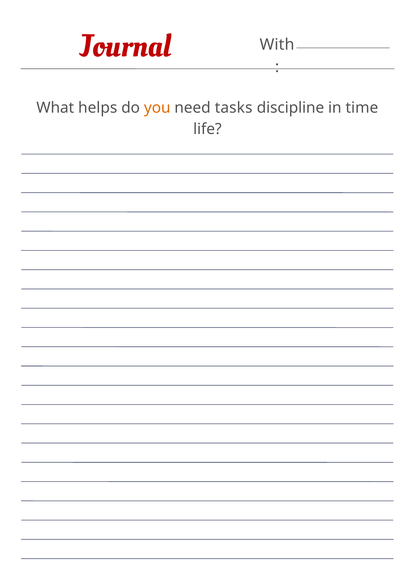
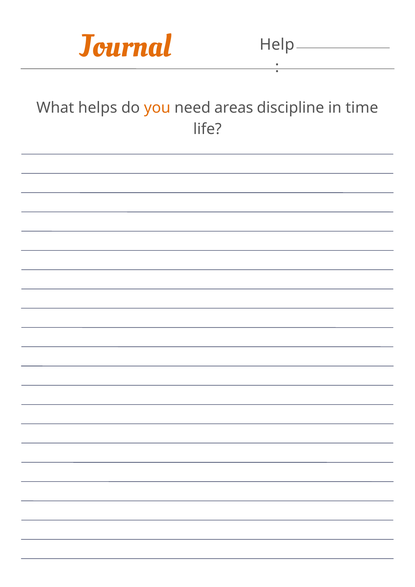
Journal colour: red -> orange (125, 46)
With: With -> Help (277, 45)
tasks: tasks -> areas (234, 108)
